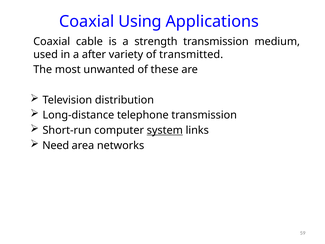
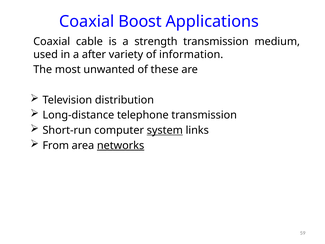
Using: Using -> Boost (140, 21)
transmitted: transmitted -> information (191, 54)
Need: Need -> From (56, 145)
networks underline: none -> present (121, 145)
